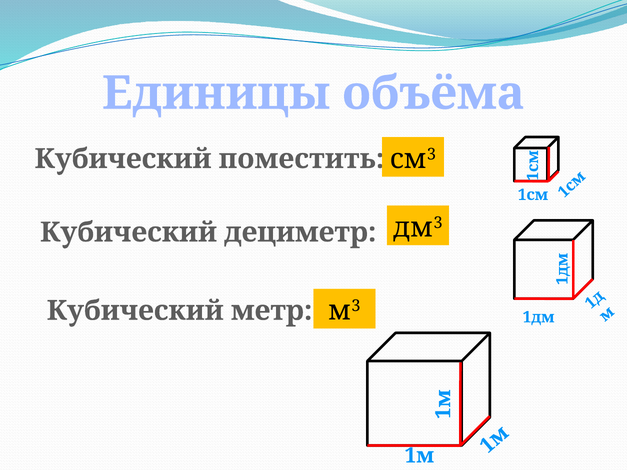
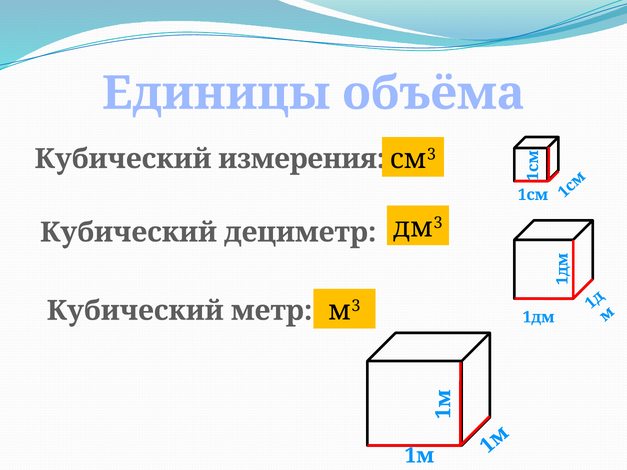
поместить: поместить -> измерения (302, 159)
